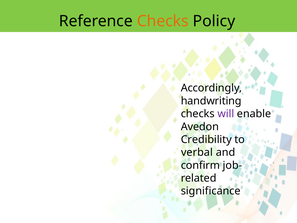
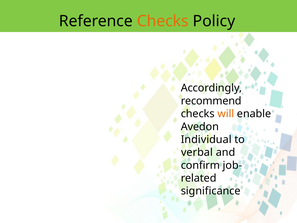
handwriting: handwriting -> recommend (211, 101)
will colour: purple -> orange (226, 114)
Credibility: Credibility -> Individual (206, 139)
